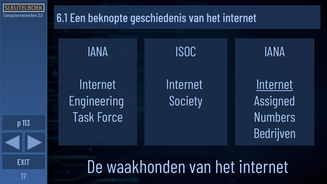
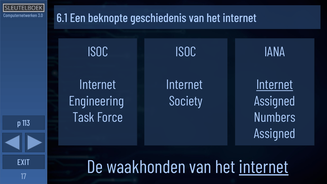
IANA: IANA -> ISOC (98, 52)
Bedrijven: Bedrijven -> Assigned (275, 134)
internet underline: none -> present (264, 167)
